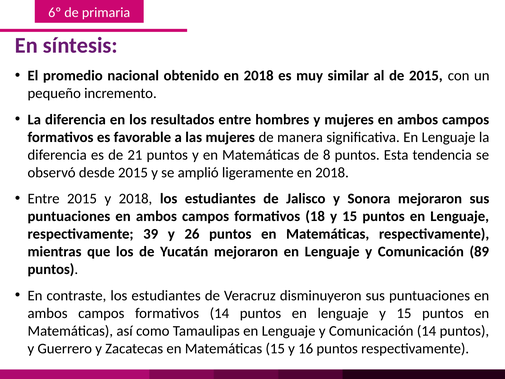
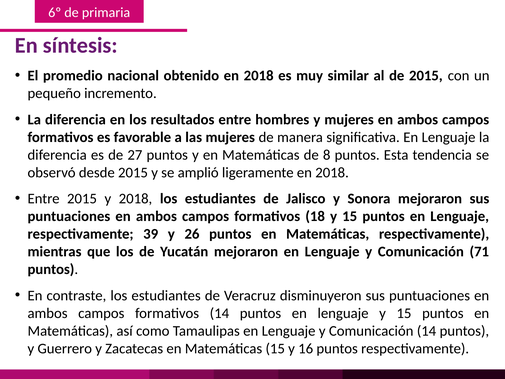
21: 21 -> 27 (135, 155)
89: 89 -> 71 (479, 252)
